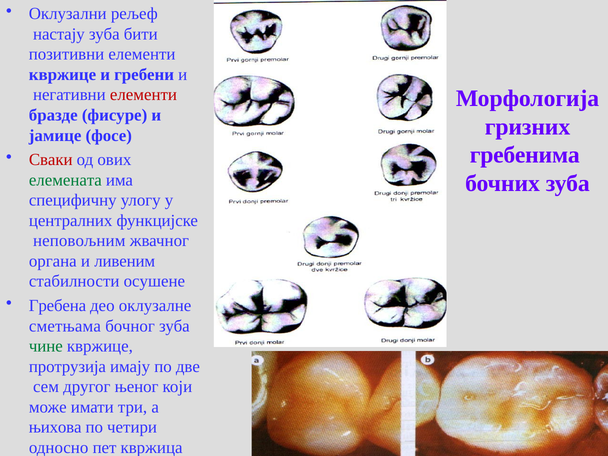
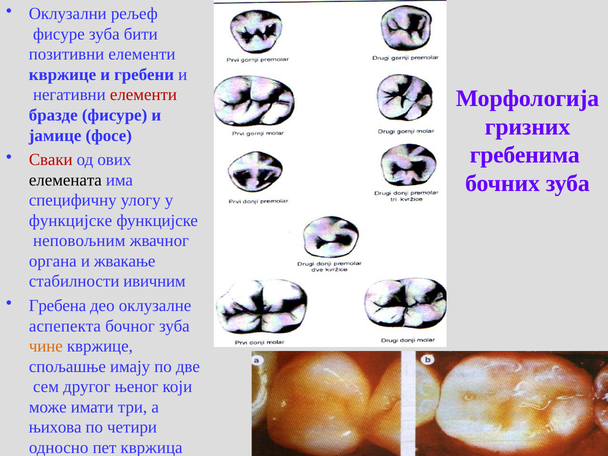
настају: настају -> фисуре (59, 34)
елемената colour: green -> black (65, 180)
централних: централних -> функцијске (71, 221)
ливеним: ливеним -> жвакање (125, 261)
осушене: осушене -> ивичним (154, 281)
сметњама: сметњама -> аспепекта (65, 326)
чине colour: green -> orange (46, 346)
протрузија: протрузија -> спољашње (67, 367)
